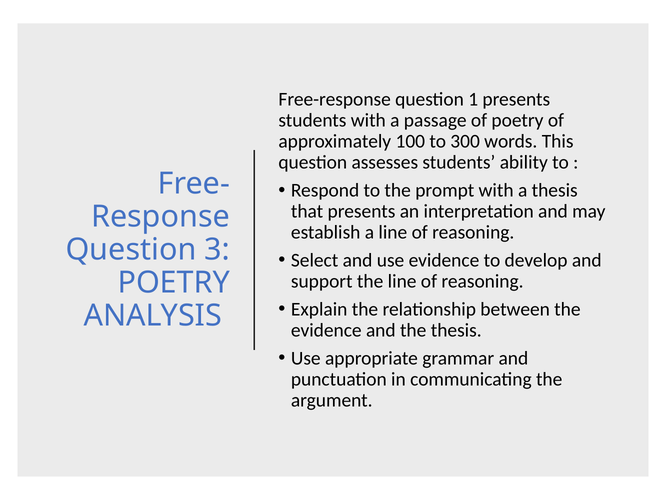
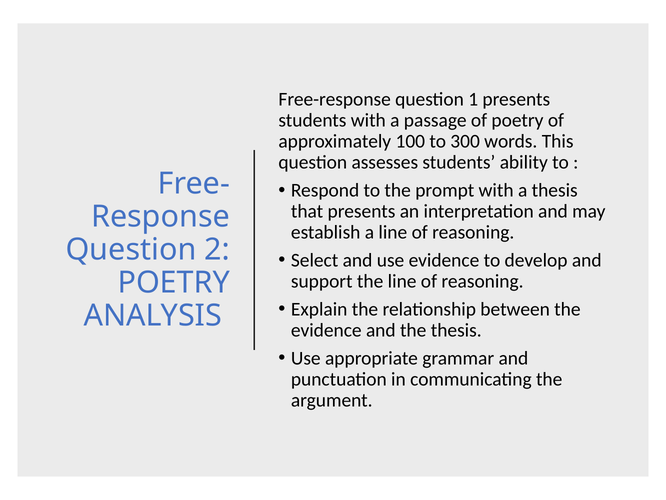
3: 3 -> 2 (217, 250)
